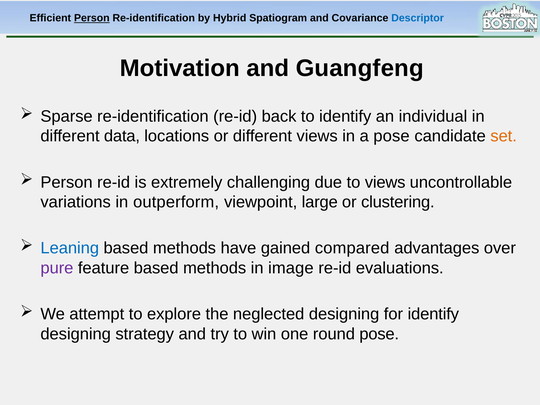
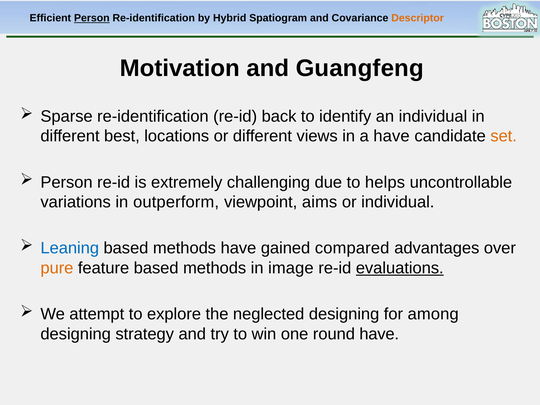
Descriptor colour: blue -> orange (418, 18)
data: data -> best (122, 136)
a pose: pose -> have (392, 136)
to views: views -> helps (385, 182)
large: large -> aims (320, 202)
or clustering: clustering -> individual (398, 202)
pure colour: purple -> orange (57, 268)
evaluations underline: none -> present (400, 268)
for identify: identify -> among (433, 314)
round pose: pose -> have (379, 334)
